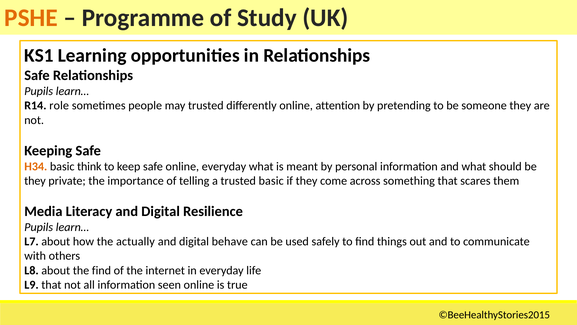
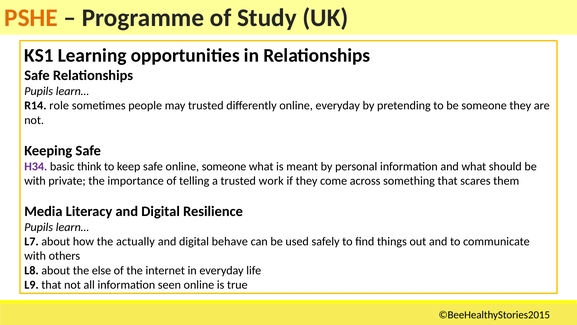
online attention: attention -> everyday (338, 106)
H34 colour: orange -> purple (36, 166)
online everyday: everyday -> someone (224, 166)
they: they -> with (35, 181)
trusted basic: basic -> work (271, 181)
the find: find -> else (102, 270)
